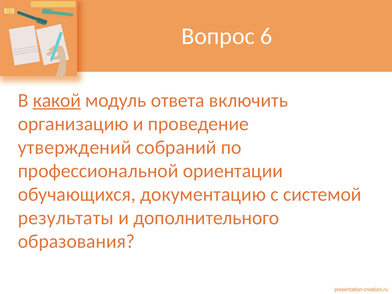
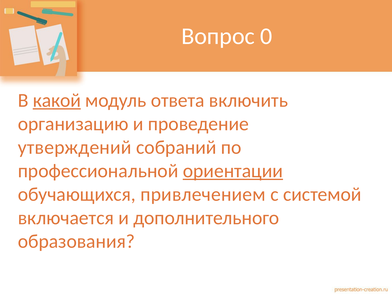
6: 6 -> 0 (266, 36)
ориентации underline: none -> present (233, 171)
документацию: документацию -> привлечением (203, 194)
результаты: результаты -> включается (66, 218)
